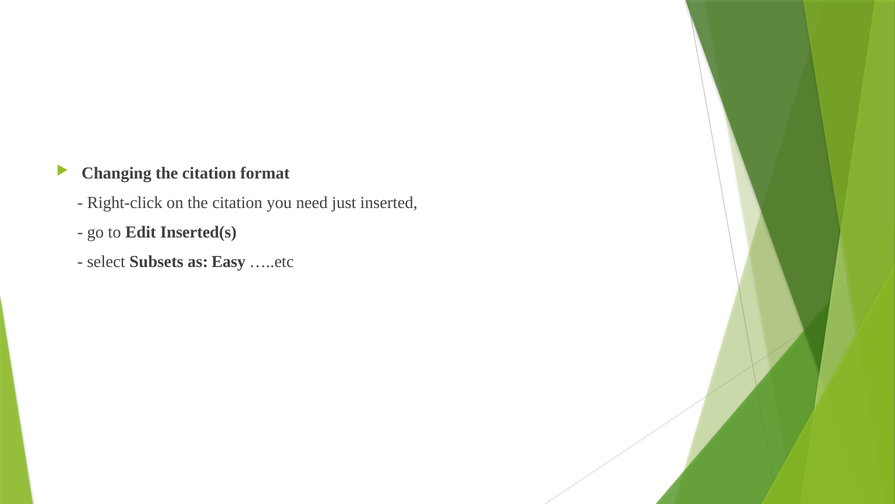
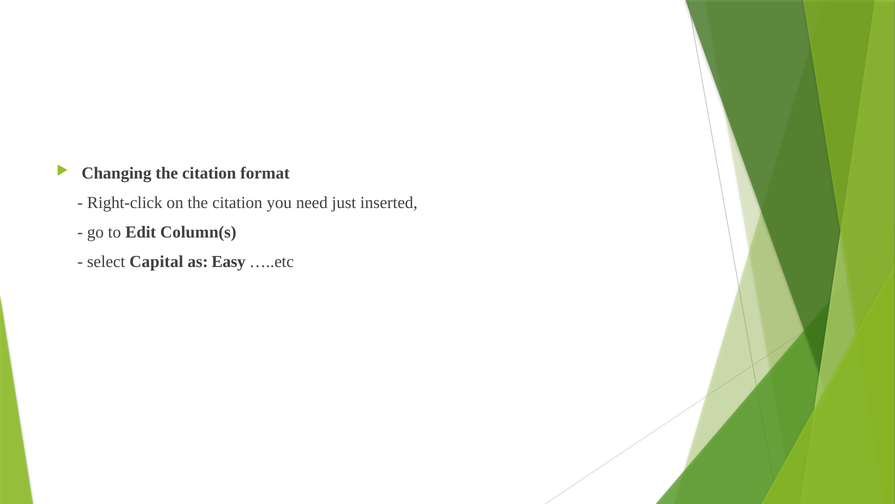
Inserted(s: Inserted(s -> Column(s (198, 232)
Subsets: Subsets -> Capital (156, 262)
